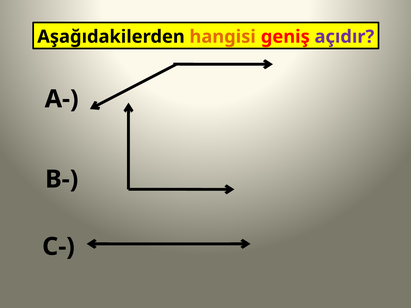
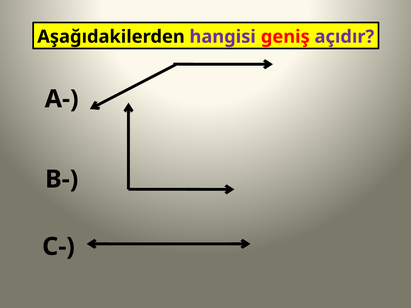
hangisi colour: orange -> purple (223, 37)
